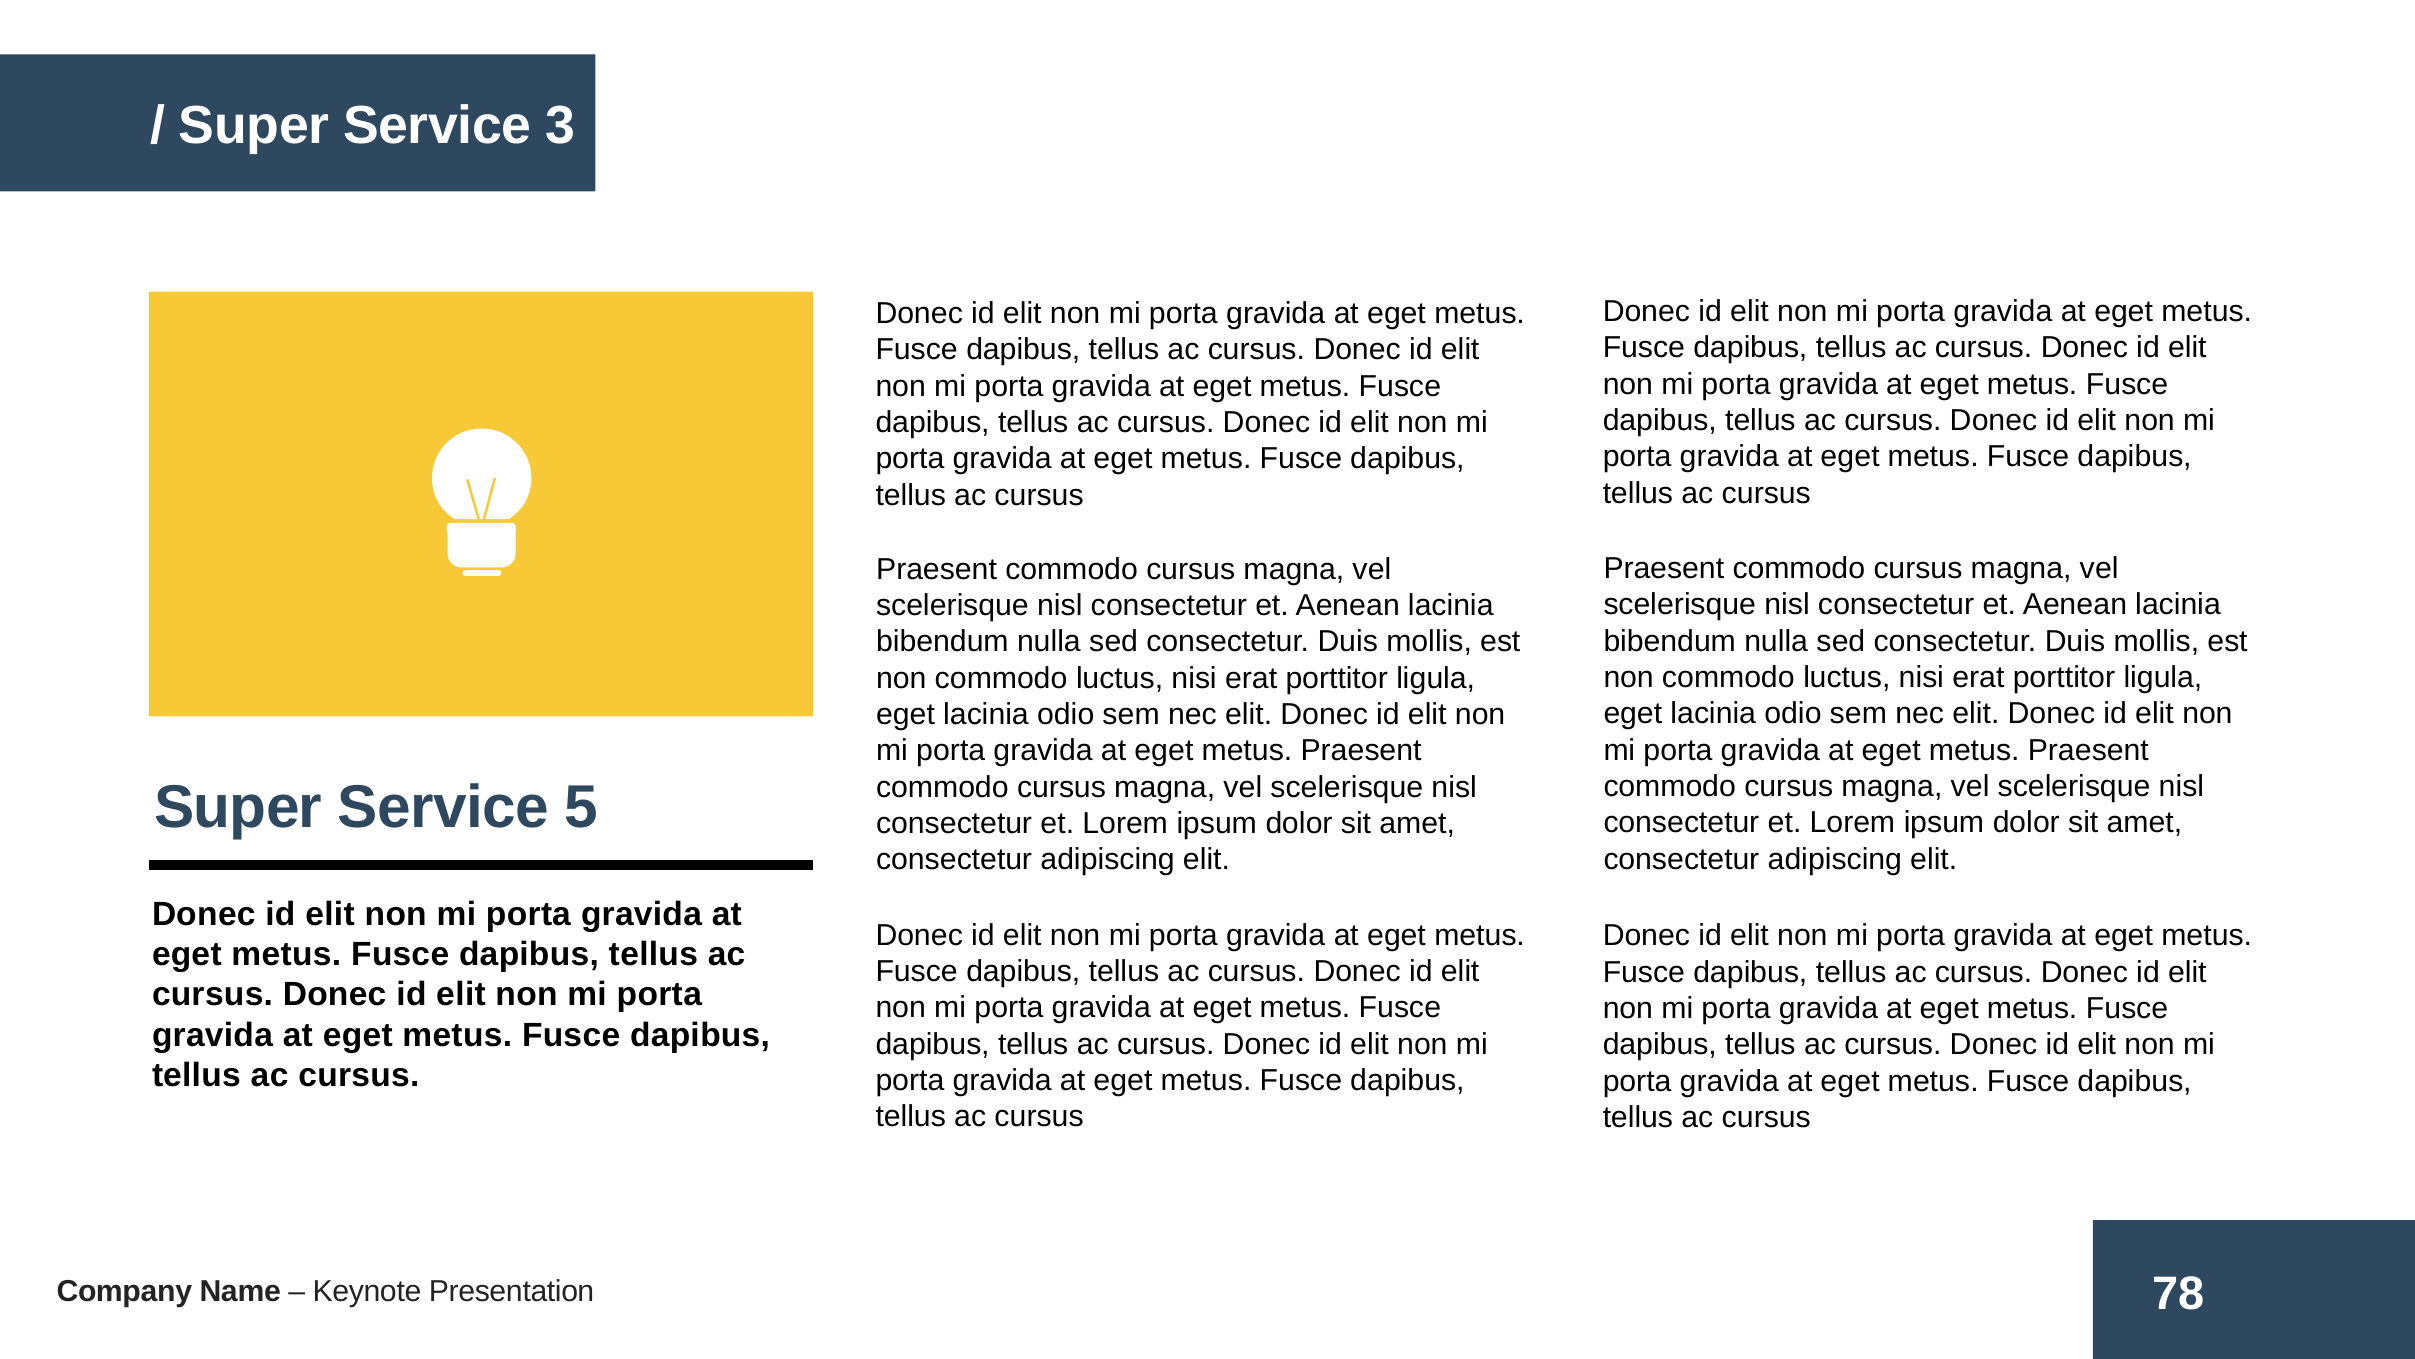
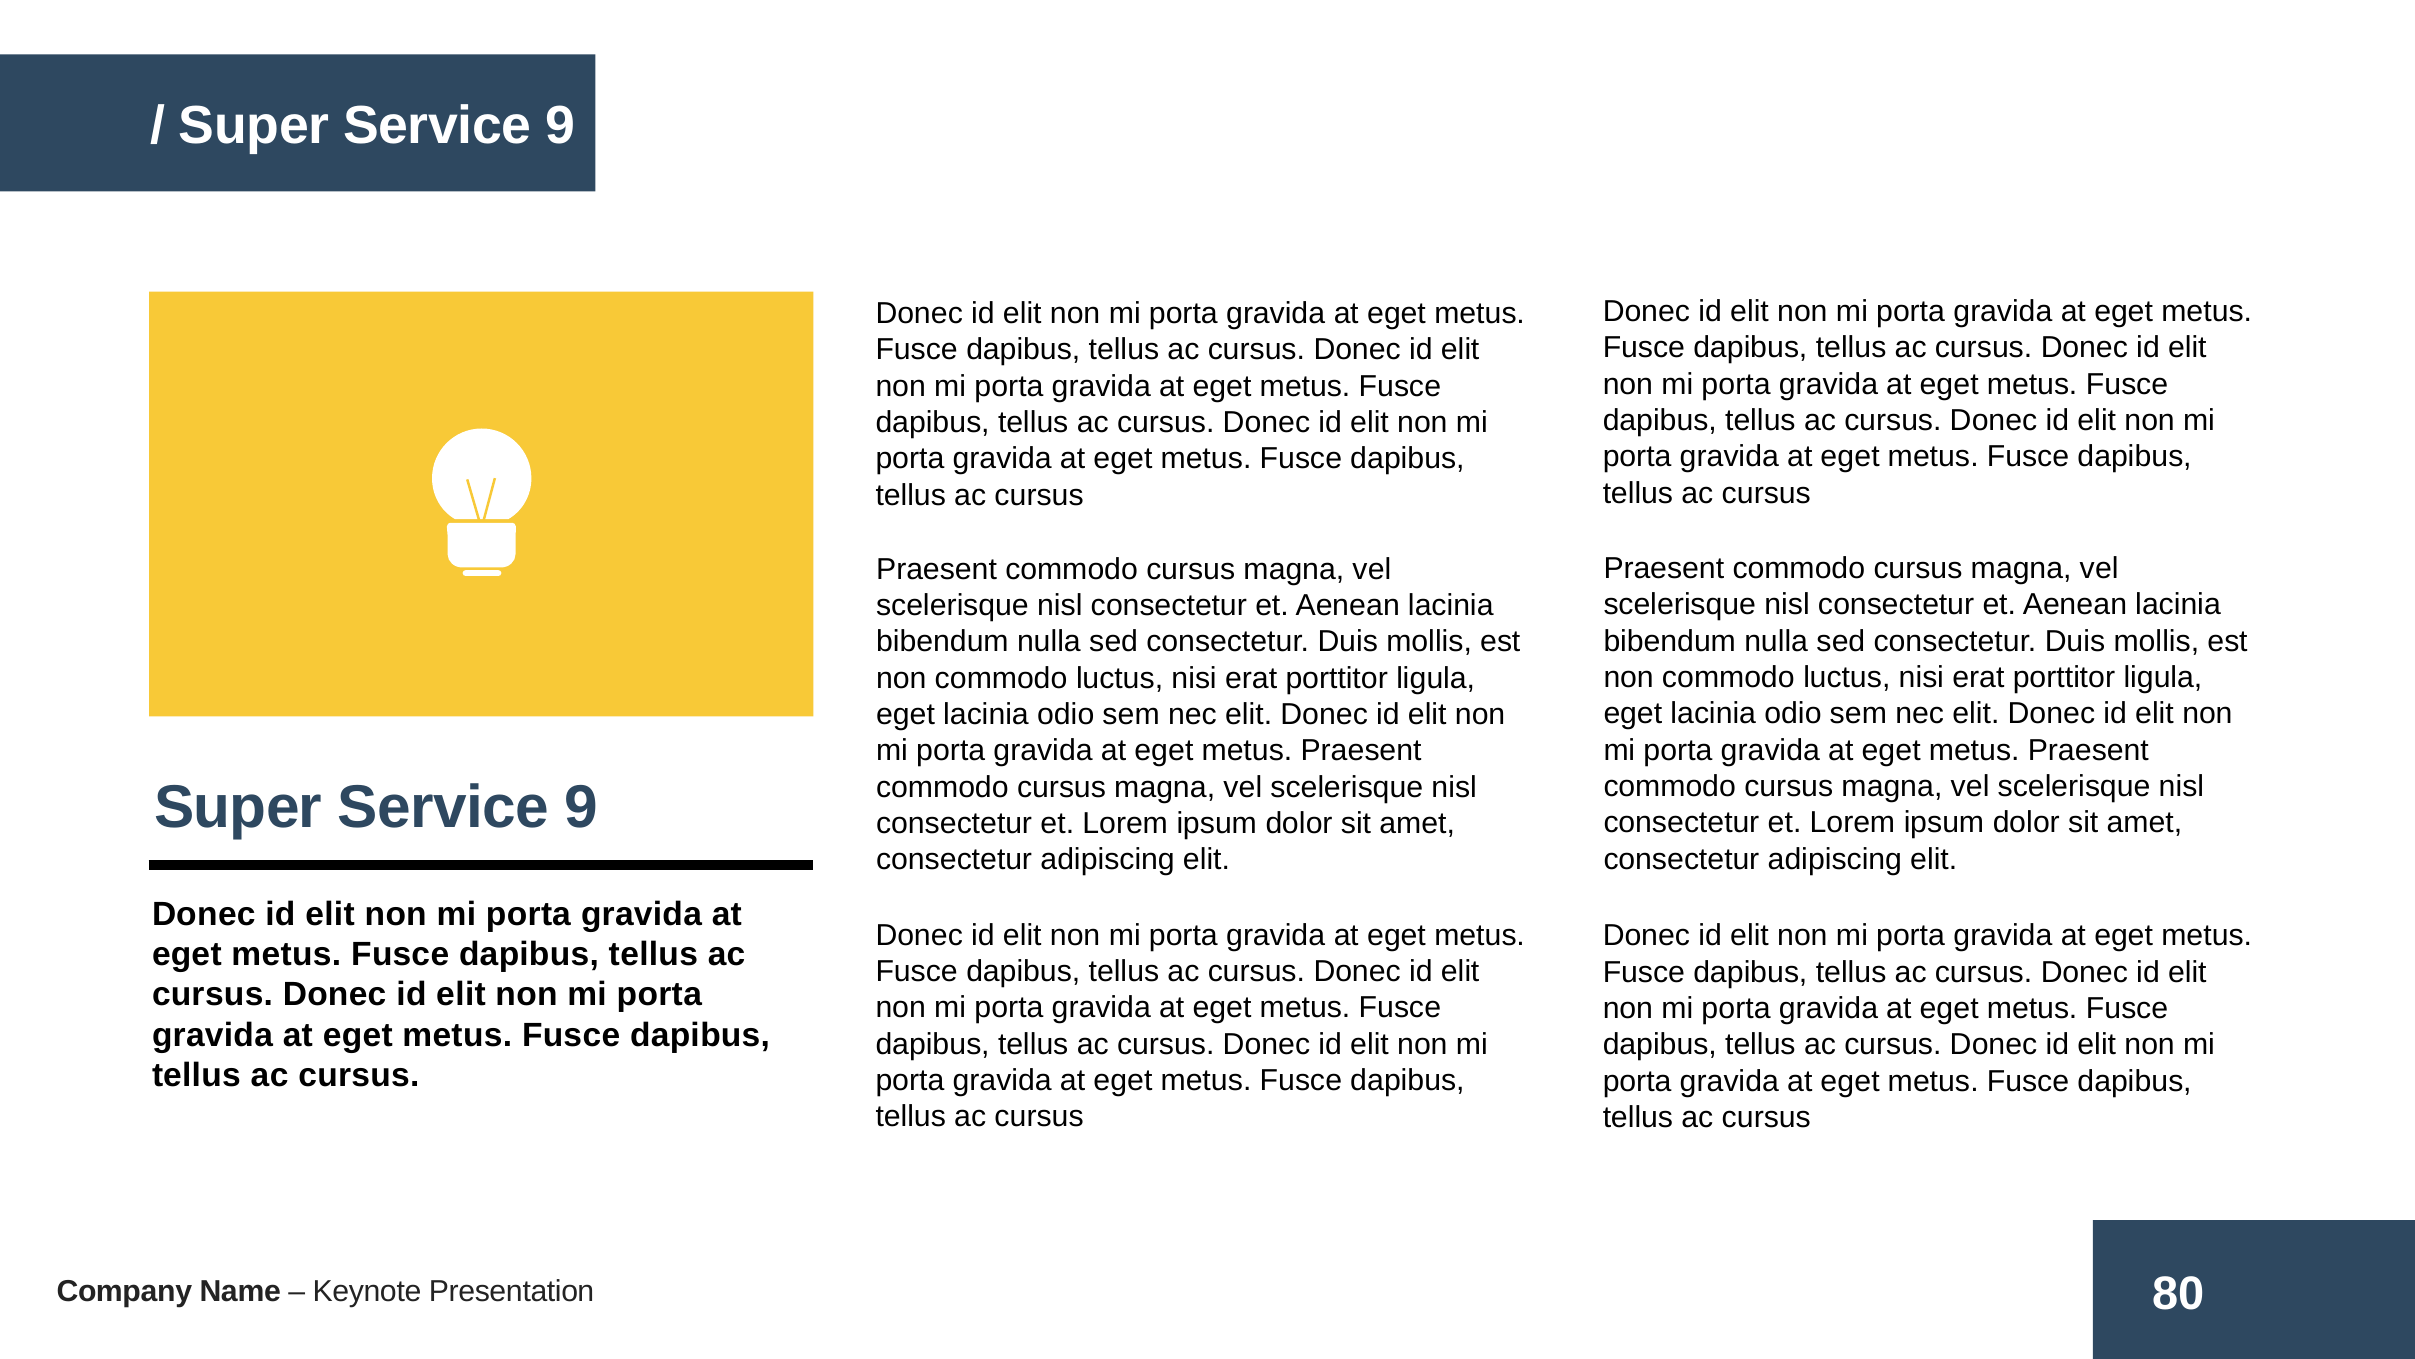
3: 3 -> 9 (560, 126)
5: 5 -> 9 (581, 807)
78: 78 -> 80 (2178, 1293)
